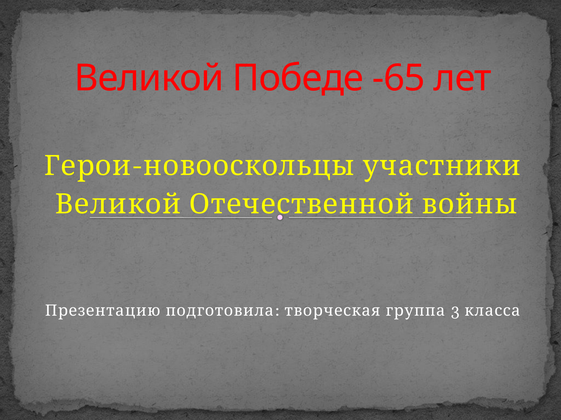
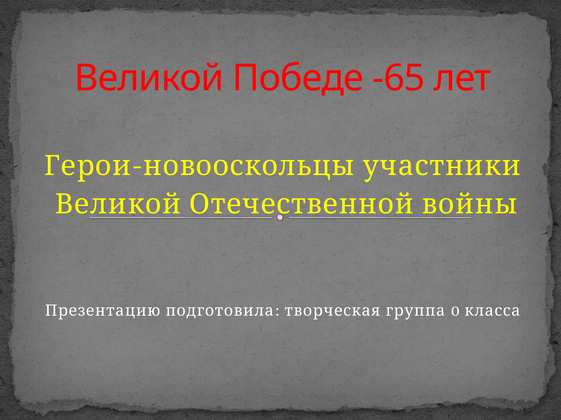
3: 3 -> 0 (455, 311)
